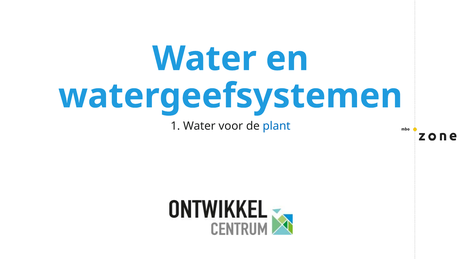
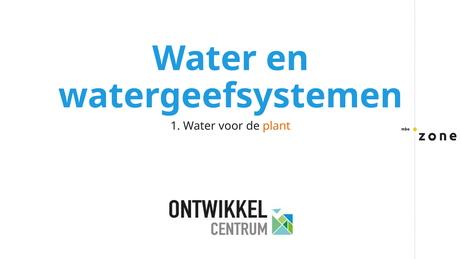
plant colour: blue -> orange (277, 126)
